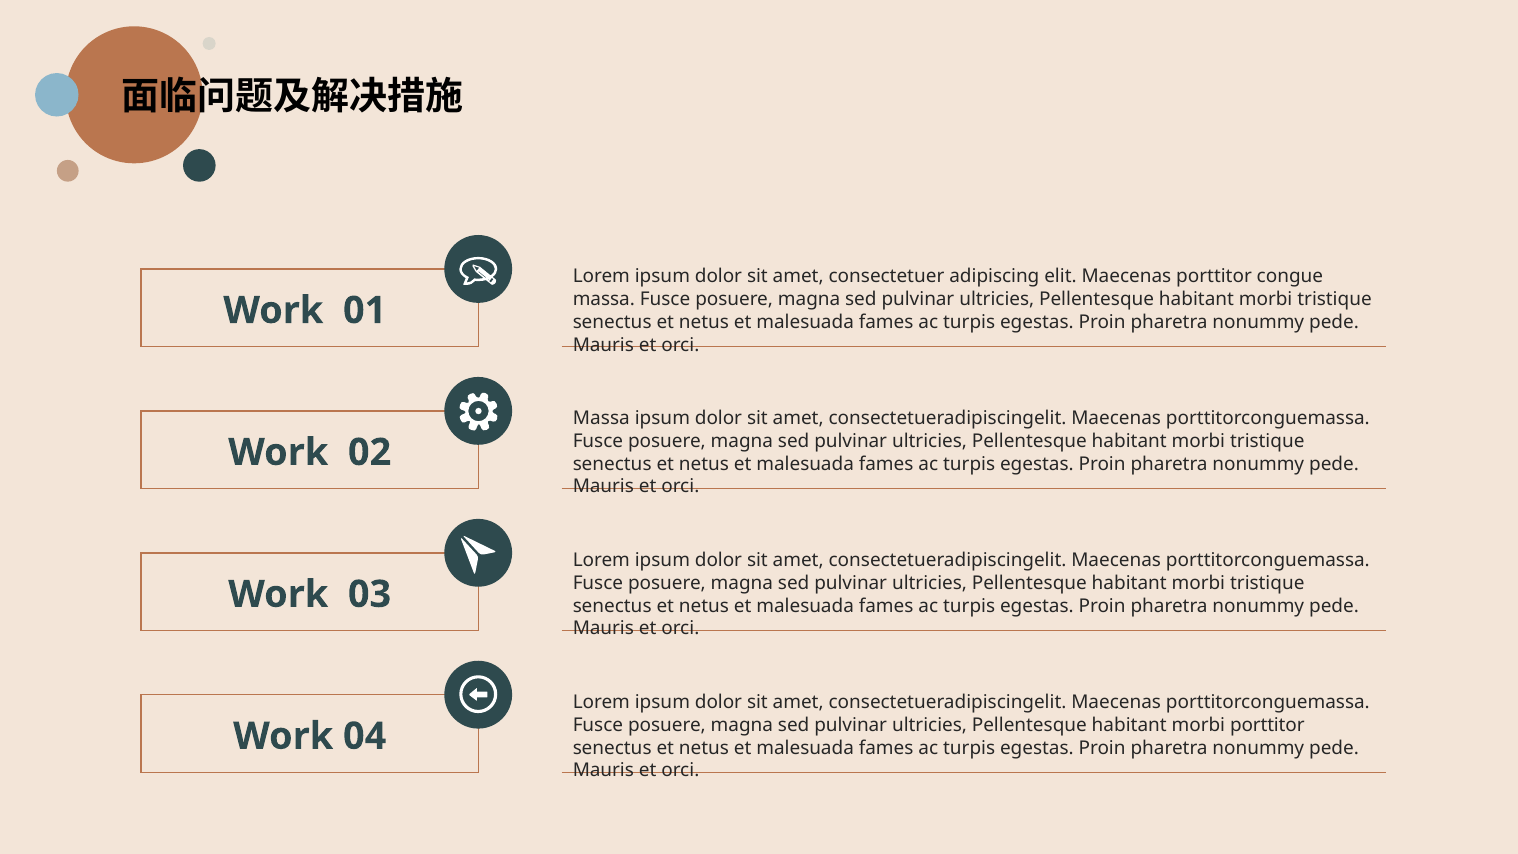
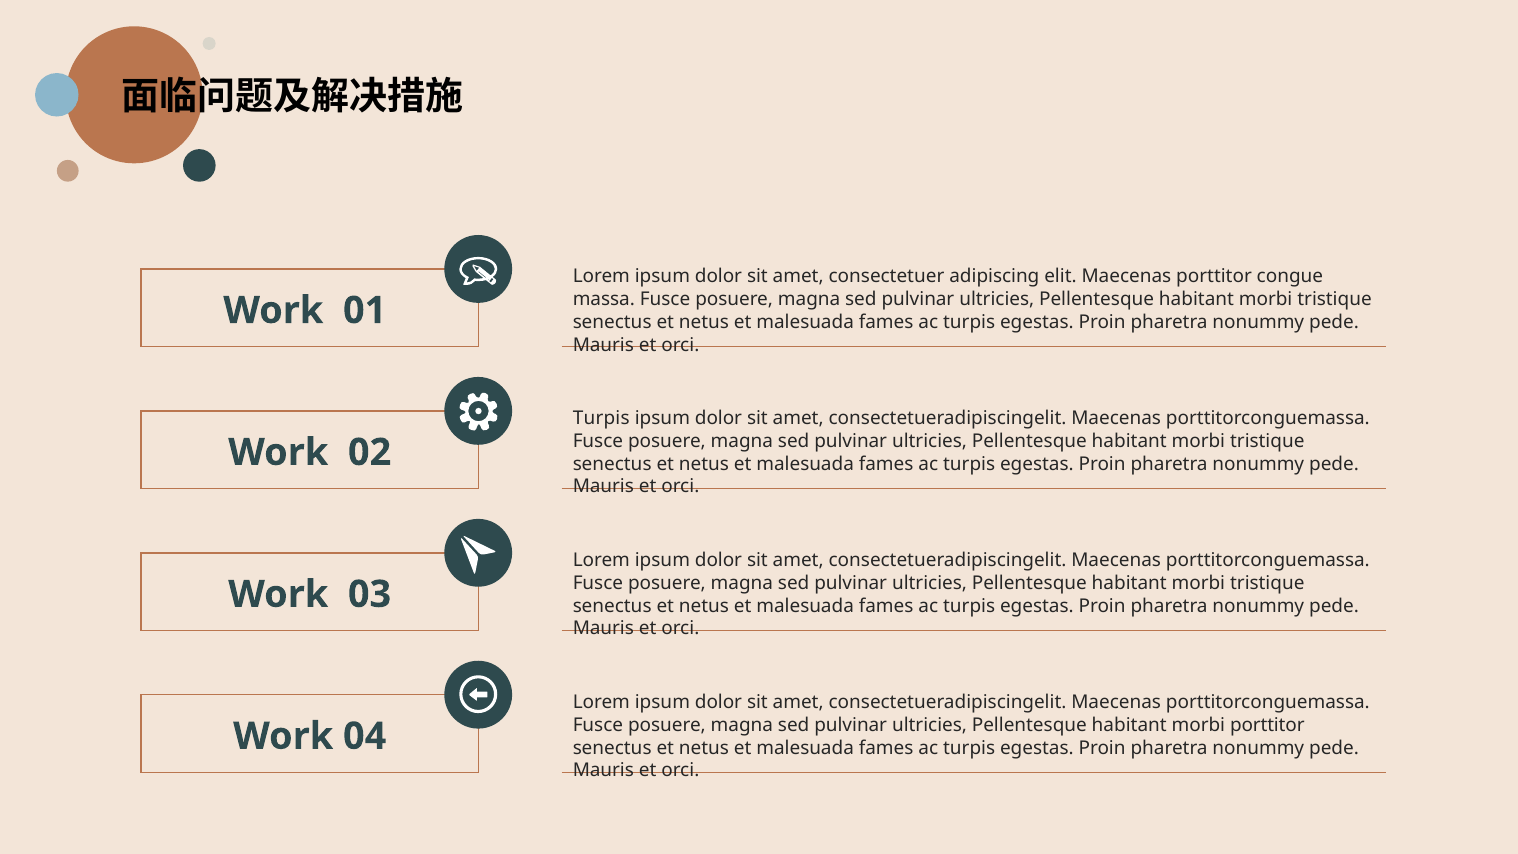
Massa: Massa -> Turpis (601, 418)
